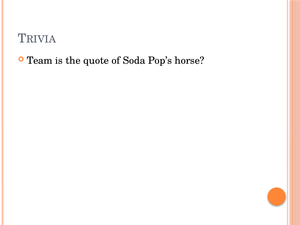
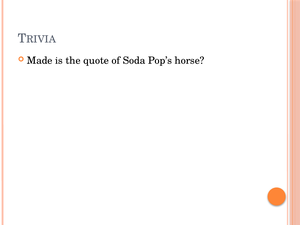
Team: Team -> Made (40, 61)
